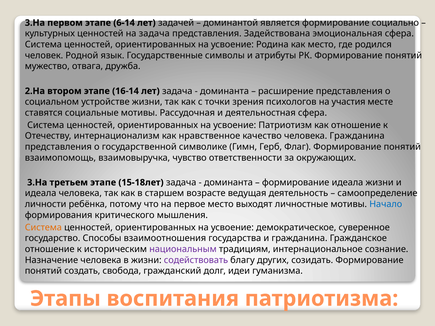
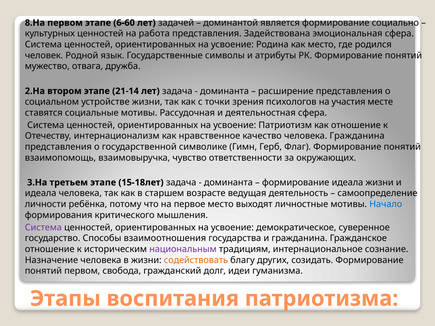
3.На: 3.На -> 8.На (35, 23)
6-14: 6-14 -> 6-60 (124, 23)
на задача: задача -> работа (154, 34)
16-14: 16-14 -> 21-14 (125, 91)
Система colour: orange -> purple (43, 228)
содействовать colour: purple -> orange (196, 260)
понятий создать: создать -> первом (82, 271)
